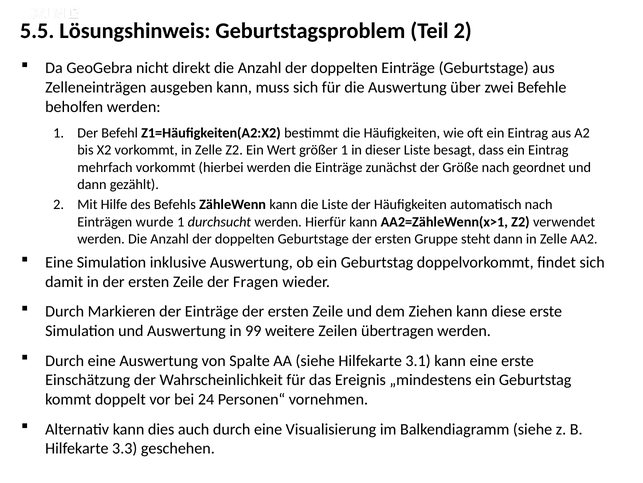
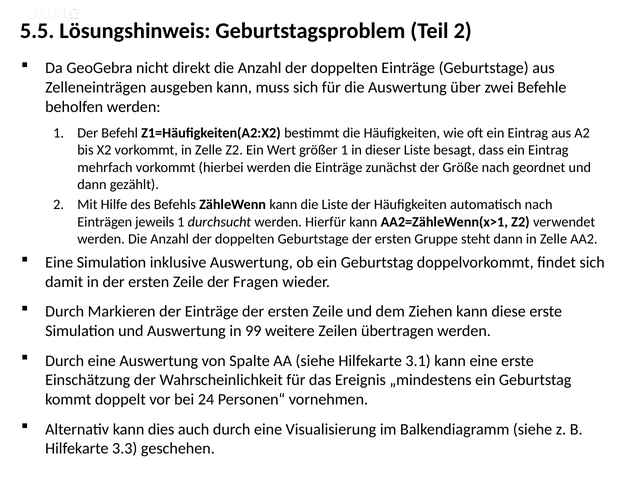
wurde: wurde -> jeweils (155, 221)
